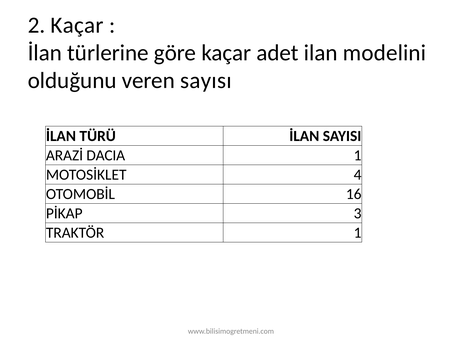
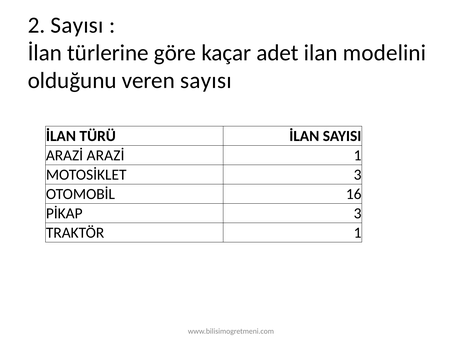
2 Kaçar: Kaçar -> Sayısı (77, 25)
ARAZİ DACIA: DACIA -> ARAZİ (106, 155)
MOTOSİKLET 4: 4 -> 3 (358, 175)
